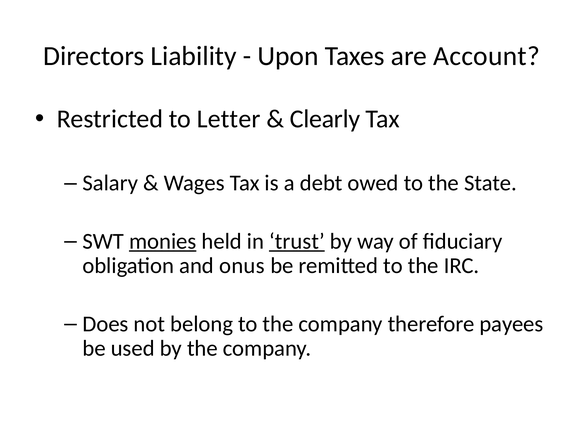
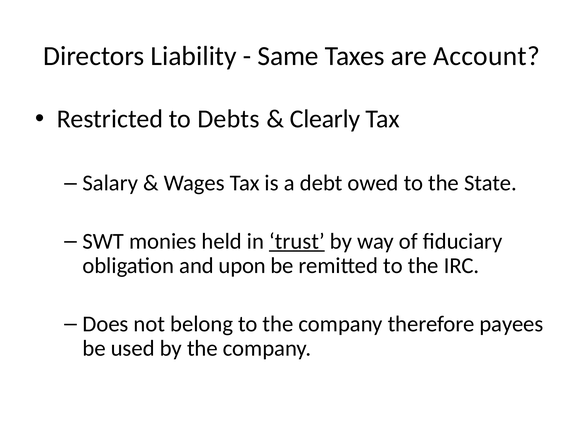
Upon: Upon -> Same (288, 56)
Letter: Letter -> Debts (229, 119)
monies underline: present -> none (163, 241)
onus: onus -> upon (242, 266)
